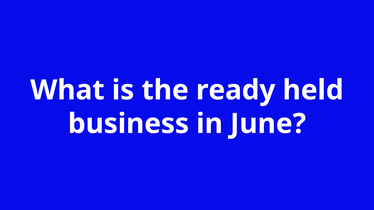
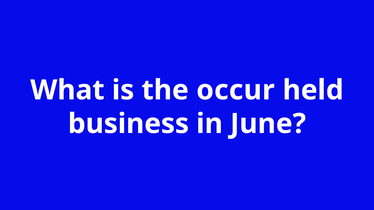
ready: ready -> occur (236, 90)
